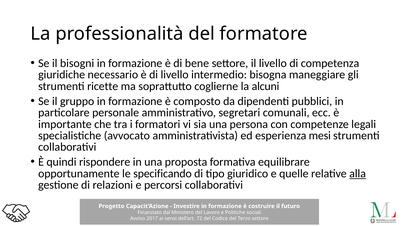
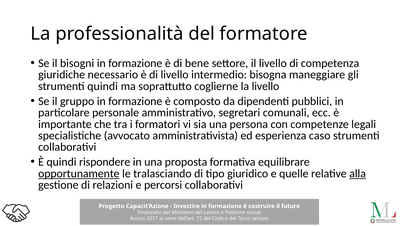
strumenti ricette: ricette -> quindi (103, 86)
la alcuni: alcuni -> livello (265, 86)
mesi: mesi -> caso (320, 136)
opportunamente underline: none -> present (79, 174)
specificando: specificando -> tralasciando (162, 174)
